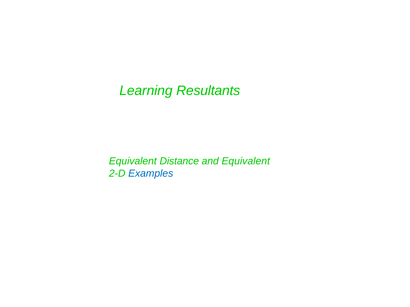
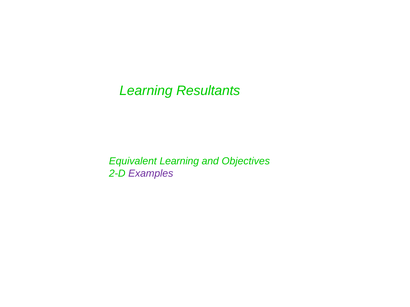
Equivalent Distance: Distance -> Learning (179, 161)
and Equivalent: Equivalent -> Objectives (246, 161)
Examples colour: blue -> purple (151, 174)
